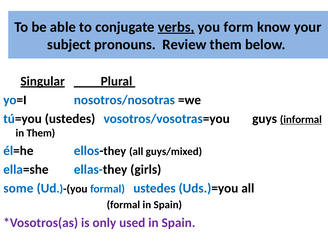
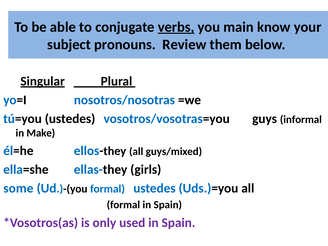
form: form -> main (239, 27)
informal underline: present -> none (301, 120)
in Them: Them -> Make (41, 133)
